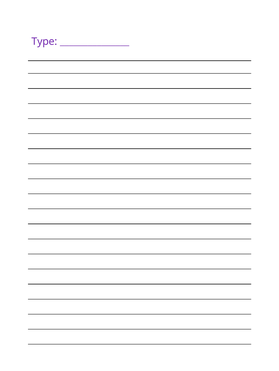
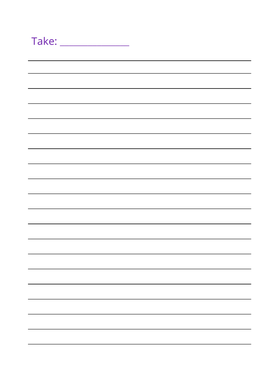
Type: Type -> Take (44, 42)
